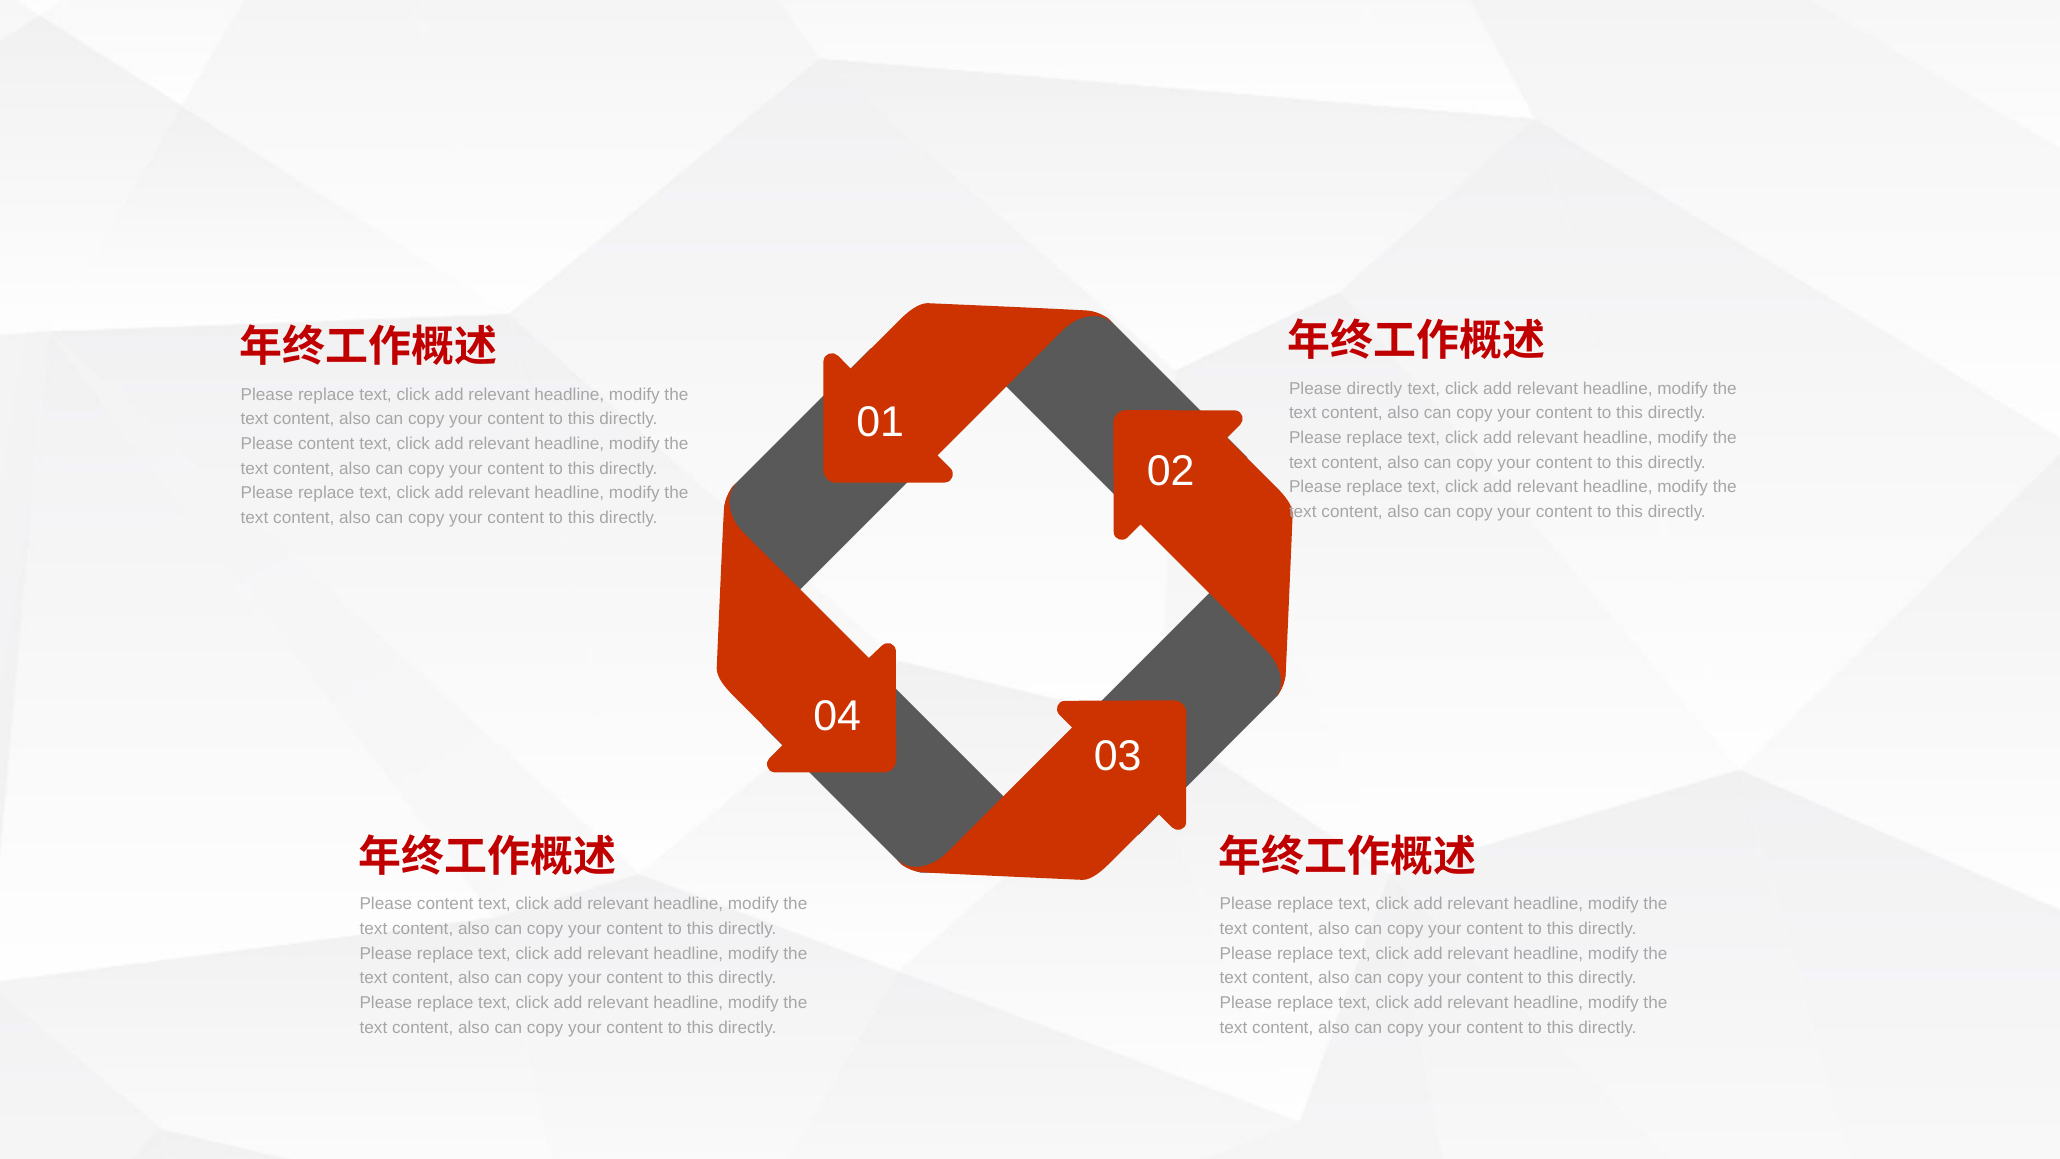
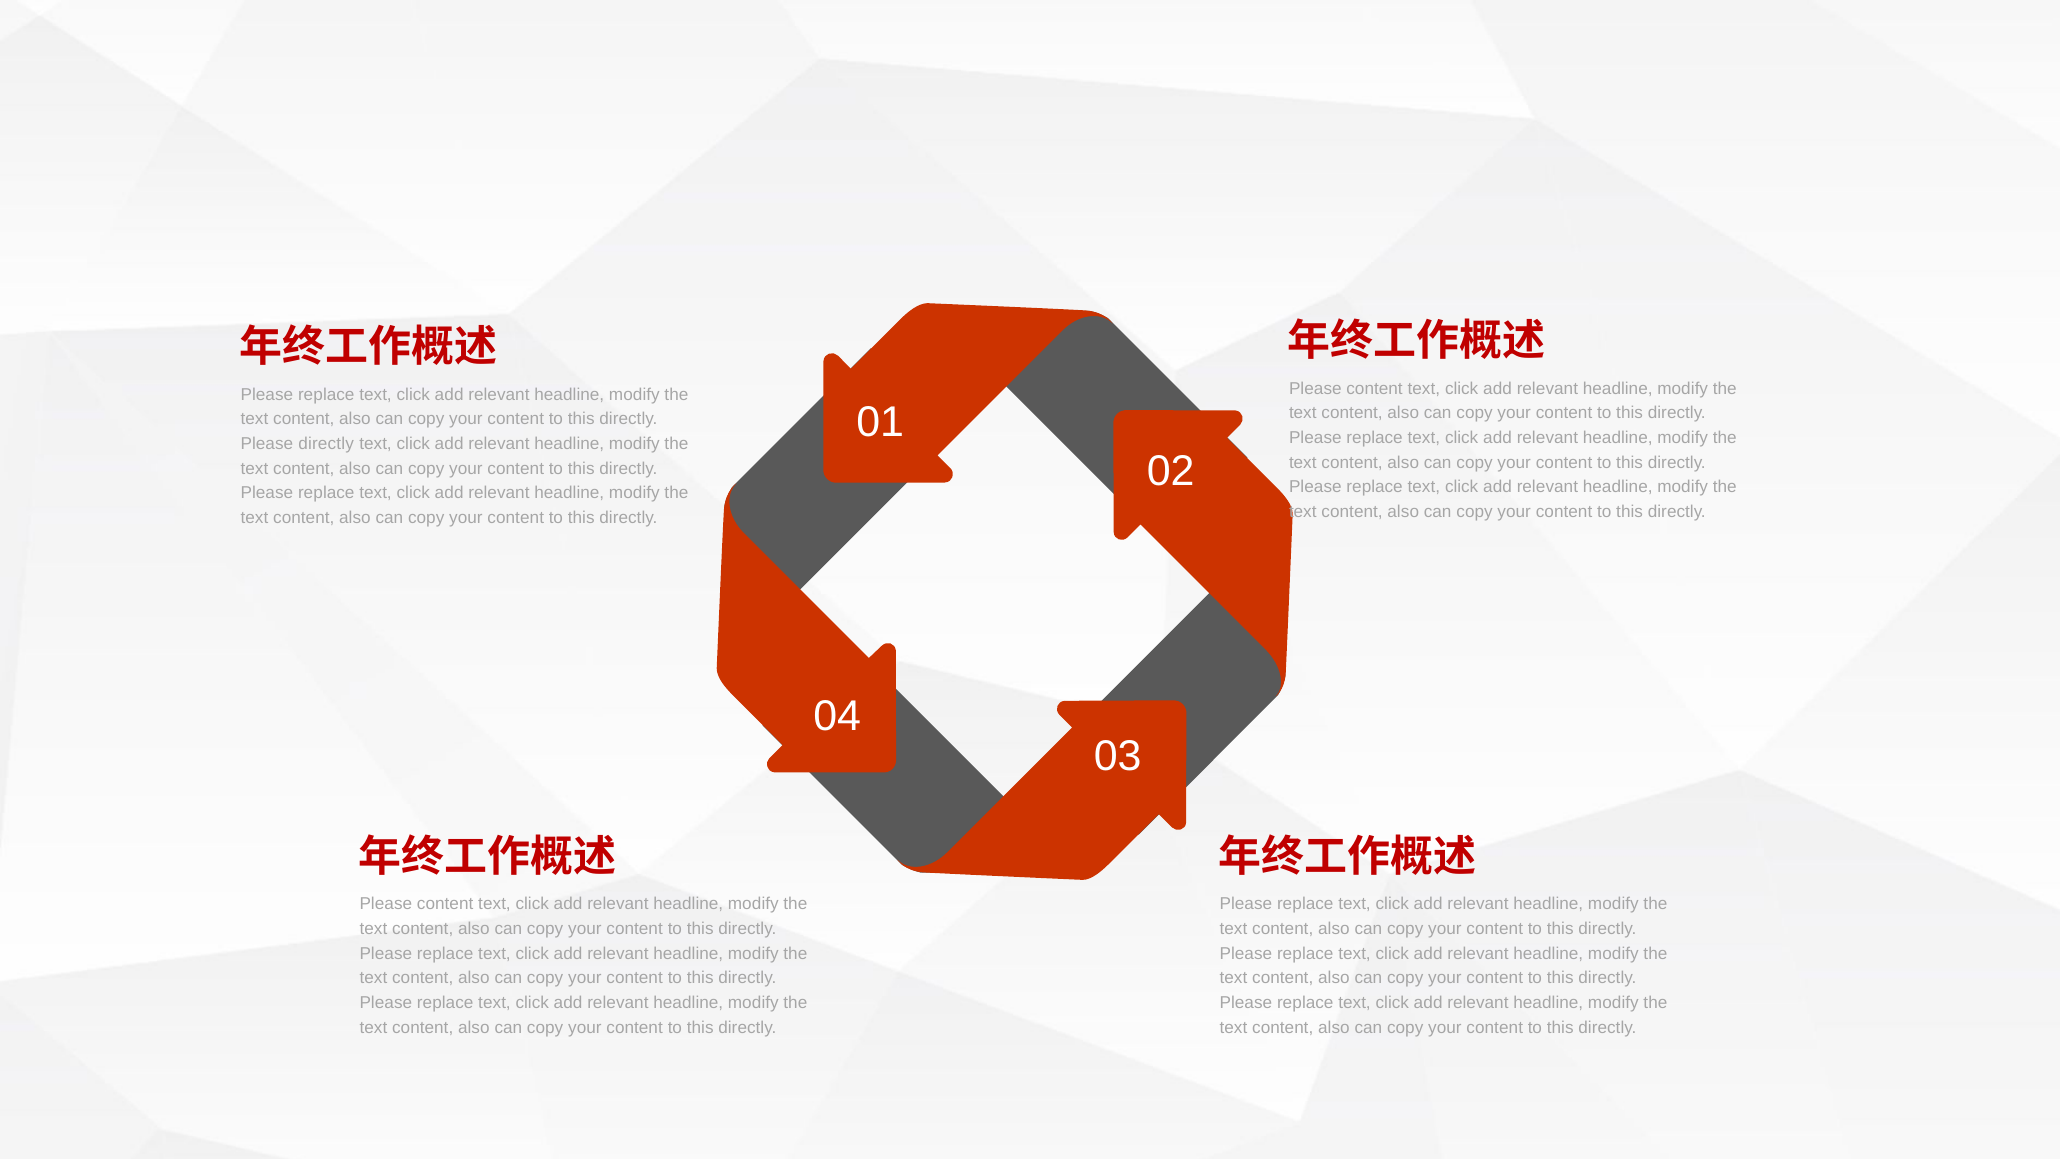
directly: directly -> content (1375, 388)
content: content -> directly (326, 444)
